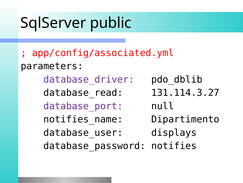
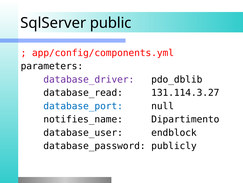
app/config/associated.yml: app/config/associated.yml -> app/config/components.yml (103, 53)
database_port colour: purple -> blue (83, 106)
displays: displays -> endblock (174, 132)
notifies: notifies -> publicly (174, 145)
